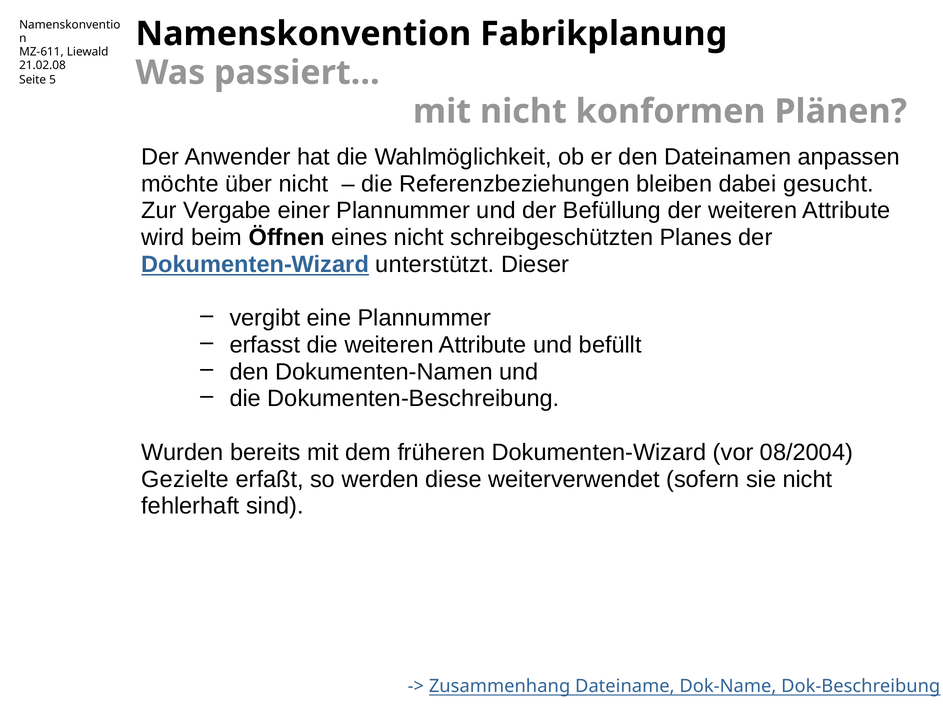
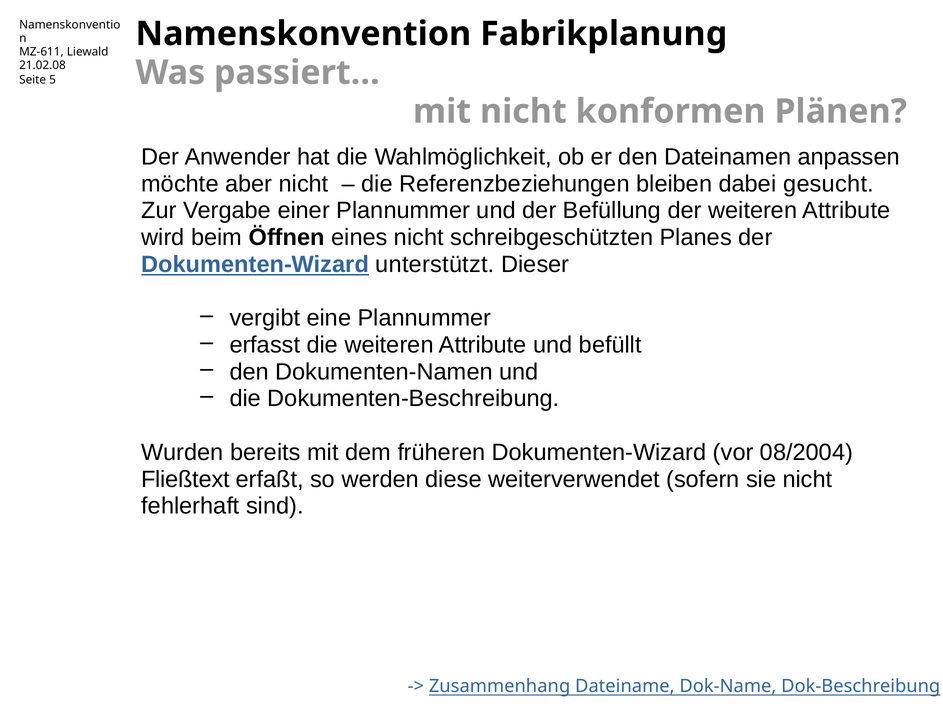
über: über -> aber (249, 184)
Gezielte: Gezielte -> Fließtext (185, 479)
